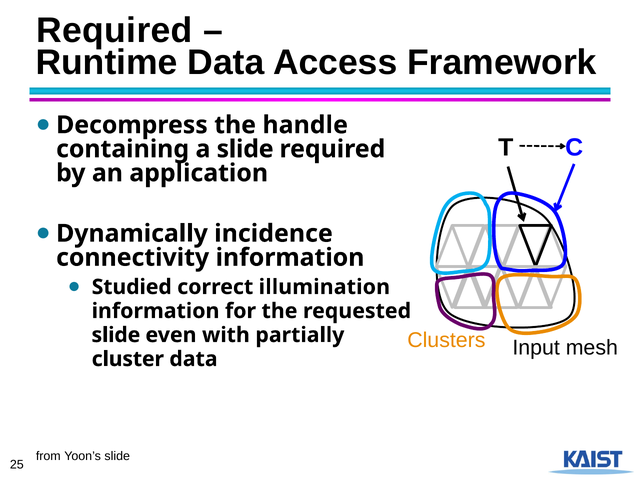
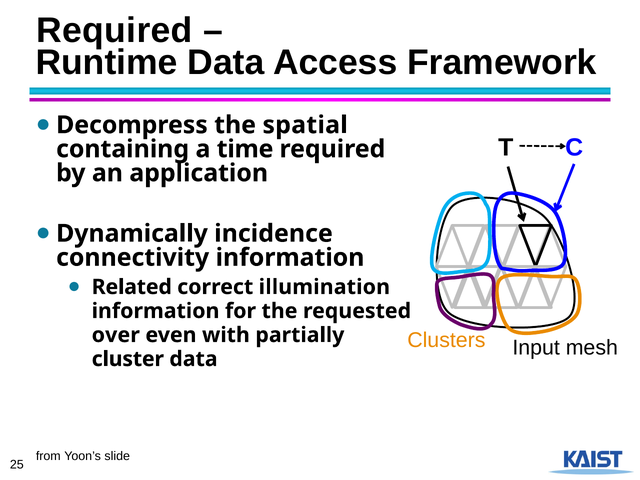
handle: handle -> spatial (305, 125)
a slide: slide -> time (245, 149)
Studied: Studied -> Related (132, 287)
slide: slide -> over (116, 335)
